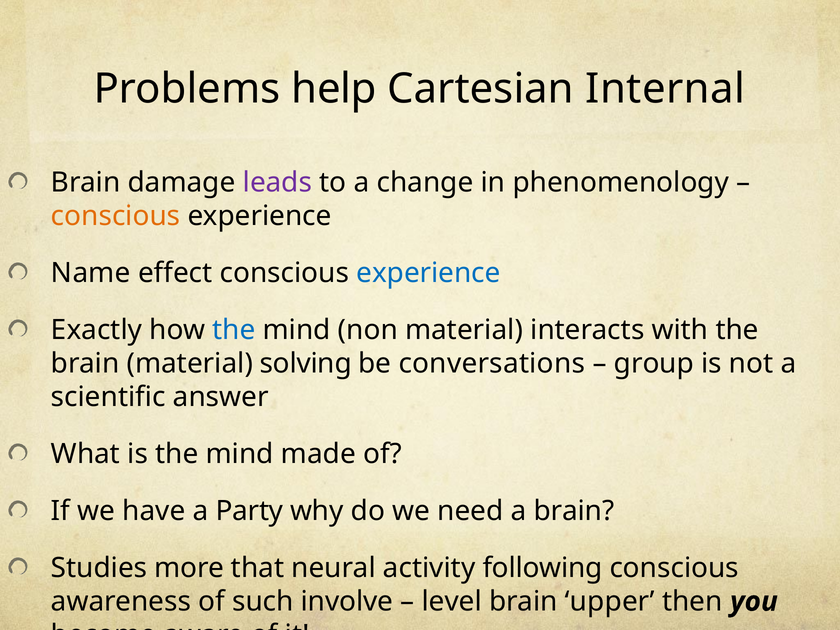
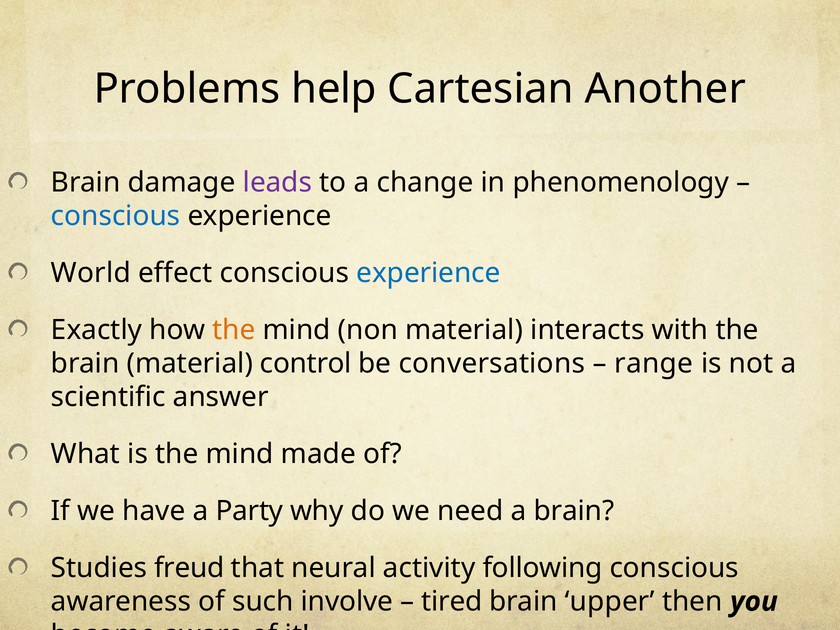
Internal: Internal -> Another (665, 89)
conscious colour: orange -> blue (116, 216)
Name: Name -> World (91, 273)
the colour: blue -> orange (234, 330)
solving: solving -> control (306, 363)
group: group -> range (654, 363)
more: more -> freud (189, 568)
level: level -> tired (452, 602)
